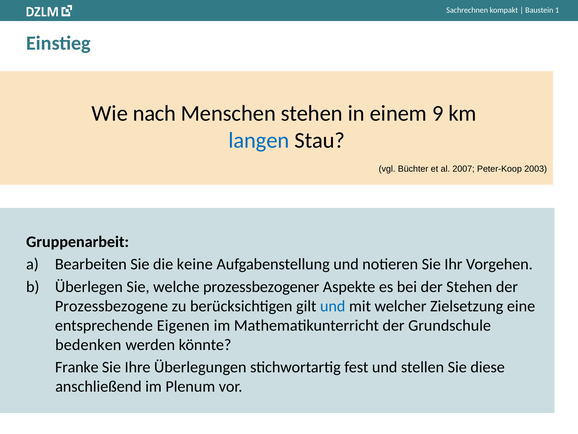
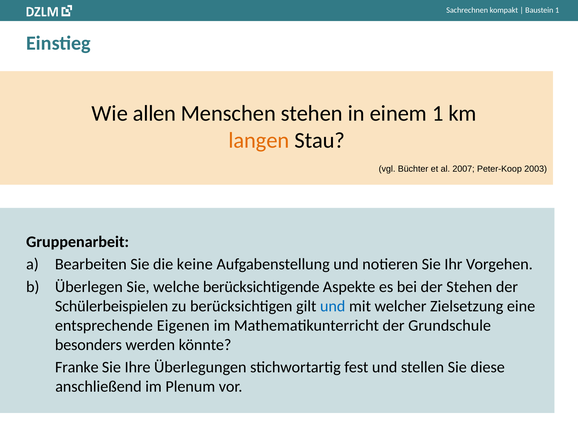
nach: nach -> allen (154, 113)
einem 9: 9 -> 1 (438, 113)
langen colour: blue -> orange (259, 140)
prozessbezogener: prozessbezogener -> berücksichtigende (261, 286)
Prozessbezogene: Prozessbezogene -> Schülerbeispielen (112, 306)
bedenken: bedenken -> besonders (88, 344)
